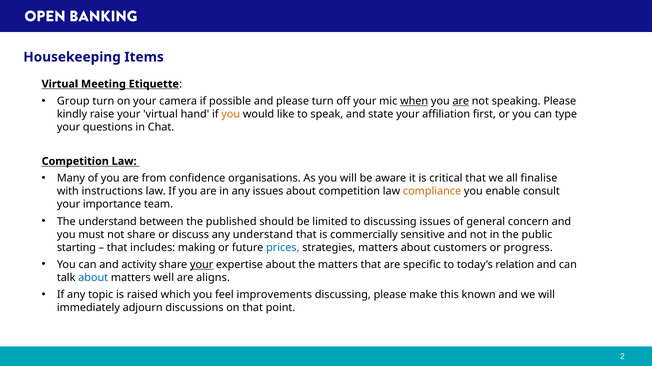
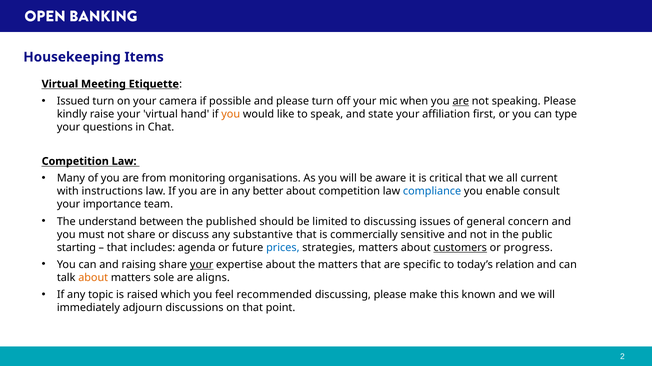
Group: Group -> Issued (73, 101)
when underline: present -> none (414, 101)
confidence: confidence -> monitoring (197, 179)
finalise: finalise -> current (539, 179)
any issues: issues -> better (268, 192)
compliance colour: orange -> blue (432, 192)
any understand: understand -> substantive (263, 235)
making: making -> agenda (197, 248)
customers underline: none -> present (460, 248)
activity: activity -> raising (139, 265)
about colour: blue -> orange (93, 278)
well: well -> sole (164, 278)
improvements: improvements -> recommended (274, 295)
